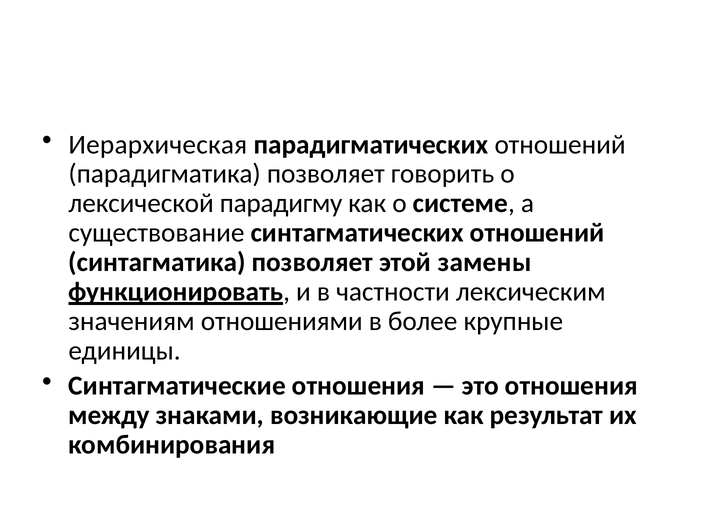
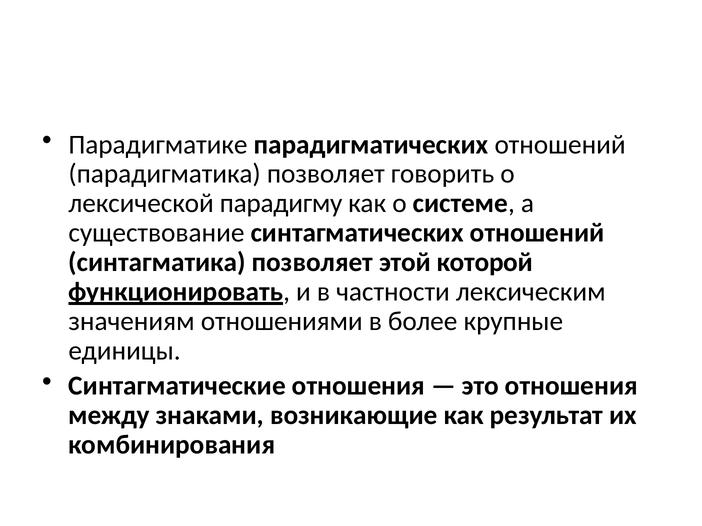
Иерархическая: Иерархическая -> Парадигматике (158, 145)
замены: замены -> которой (485, 263)
